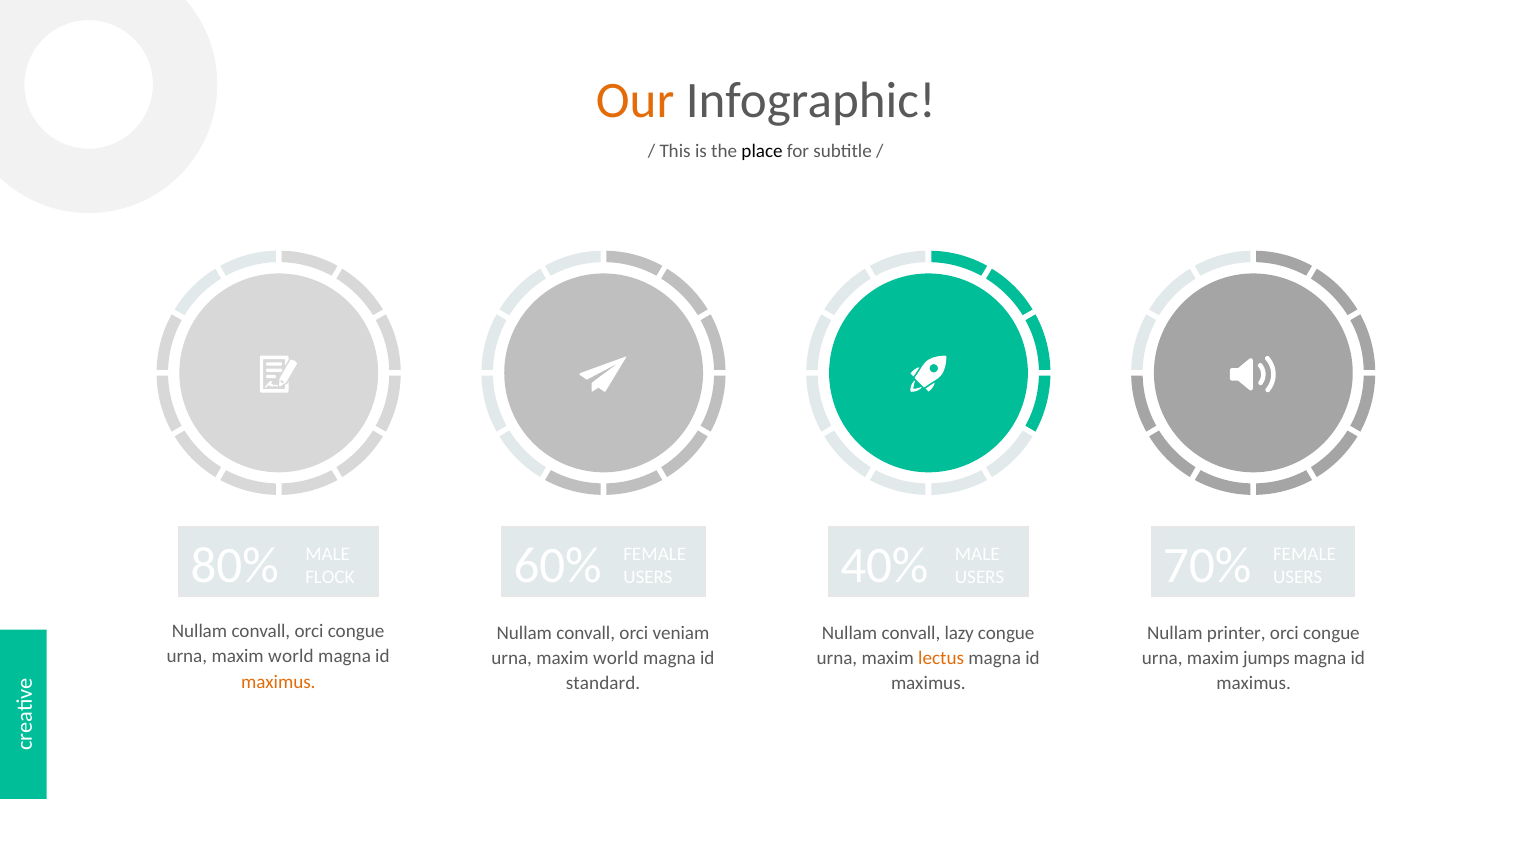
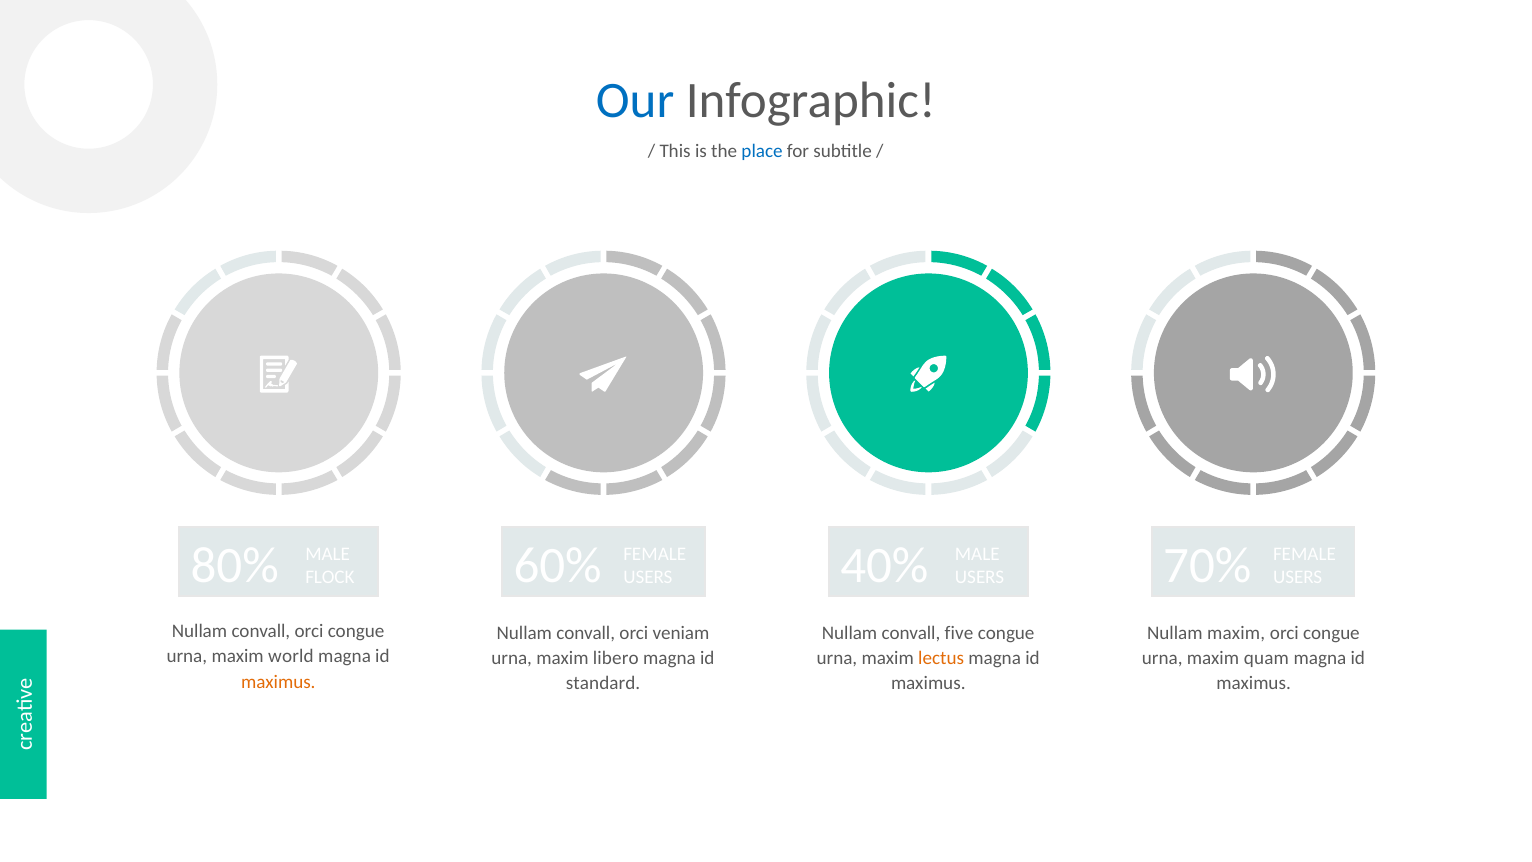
Our colour: orange -> blue (635, 100)
place colour: black -> blue (762, 151)
lazy: lazy -> five (959, 633)
Nullam printer: printer -> maxim (1236, 633)
world: world -> libero (616, 658)
jumps: jumps -> quam (1266, 658)
